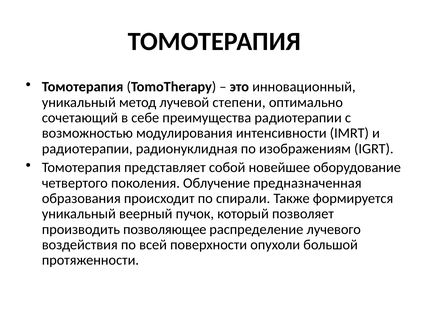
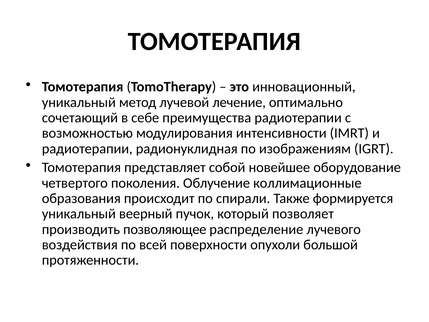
степени: степени -> лечение (239, 102)
предназначенная: предназначенная -> коллимационные (307, 183)
